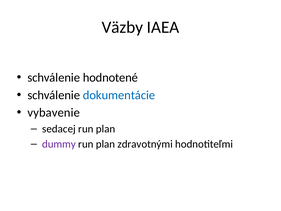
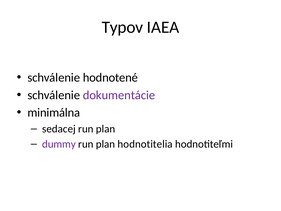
Väzby: Väzby -> Typov (122, 27)
dokumentácie colour: blue -> purple (119, 95)
vybavenie: vybavenie -> minimálna (54, 113)
zdravotnými: zdravotnými -> hodnotitelia (145, 144)
